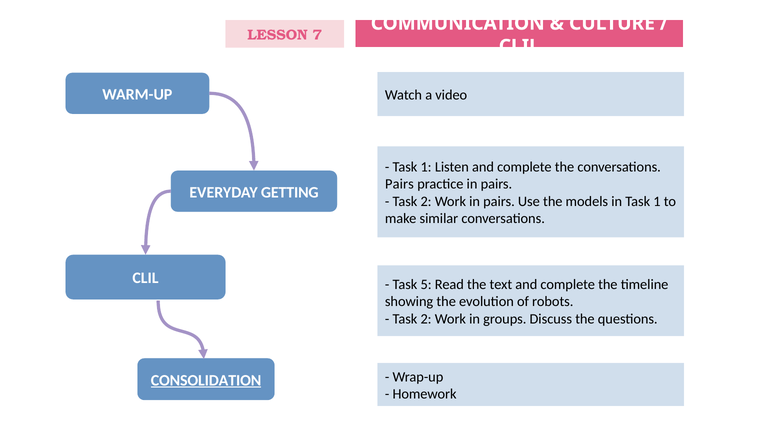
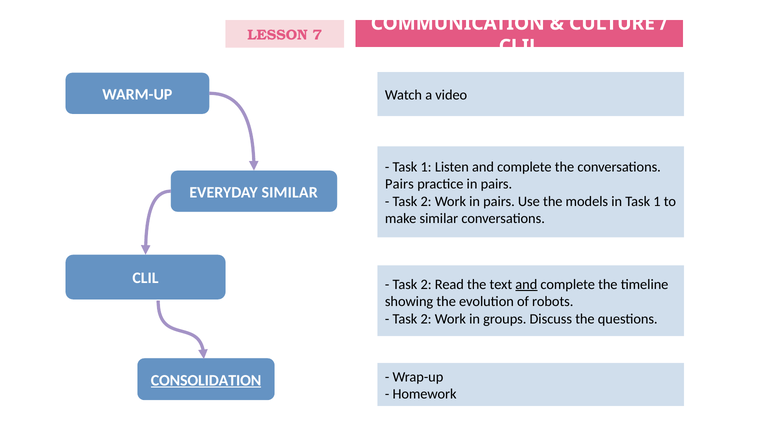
EVERYDAY GETTING: GETTING -> SIMILAR (290, 192)
5: 5 -> 2 (426, 284)
and underline: none -> present (526, 284)
